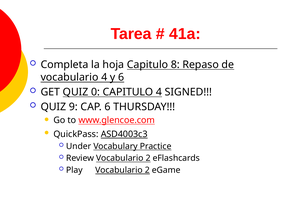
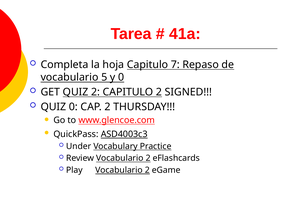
8: 8 -> 7 (175, 65)
vocabulario 4: 4 -> 5 (104, 77)
y 6: 6 -> 0 (121, 77)
QUIZ 0: 0 -> 2 (96, 92)
CAPITULO 4: 4 -> 2 (159, 92)
QUIZ 9: 9 -> 0 (73, 107)
CAP 6: 6 -> 2 (108, 107)
